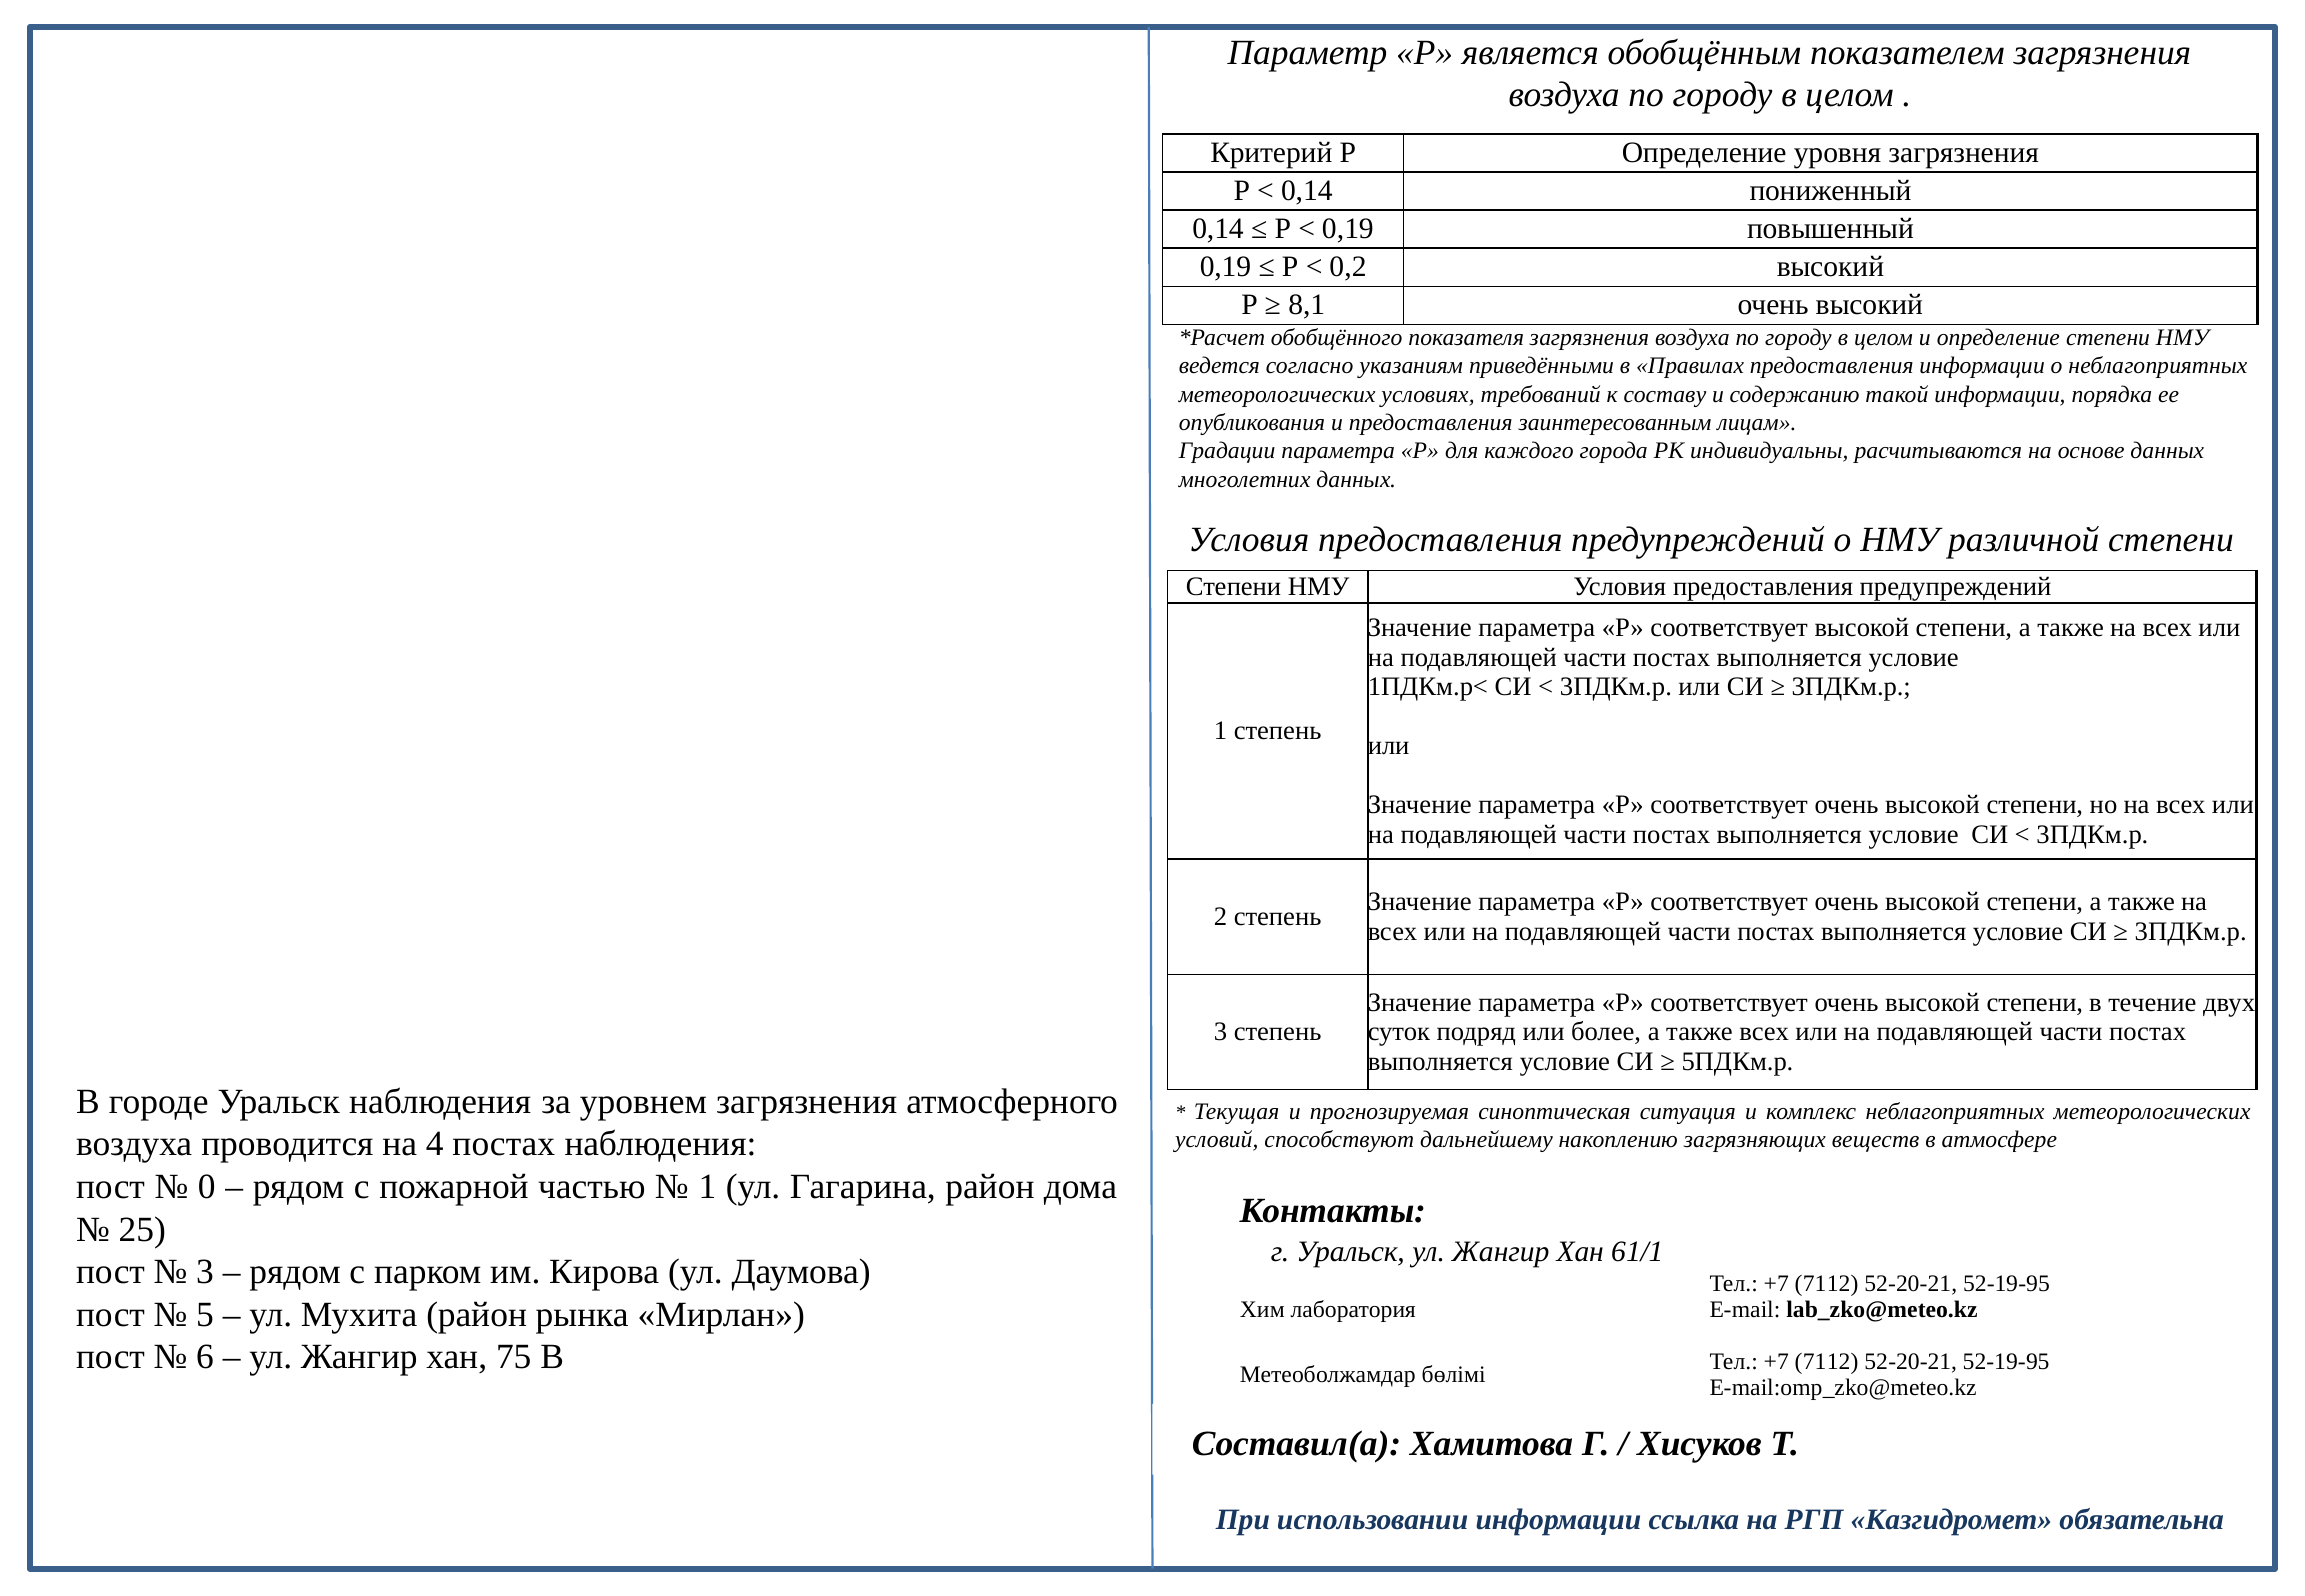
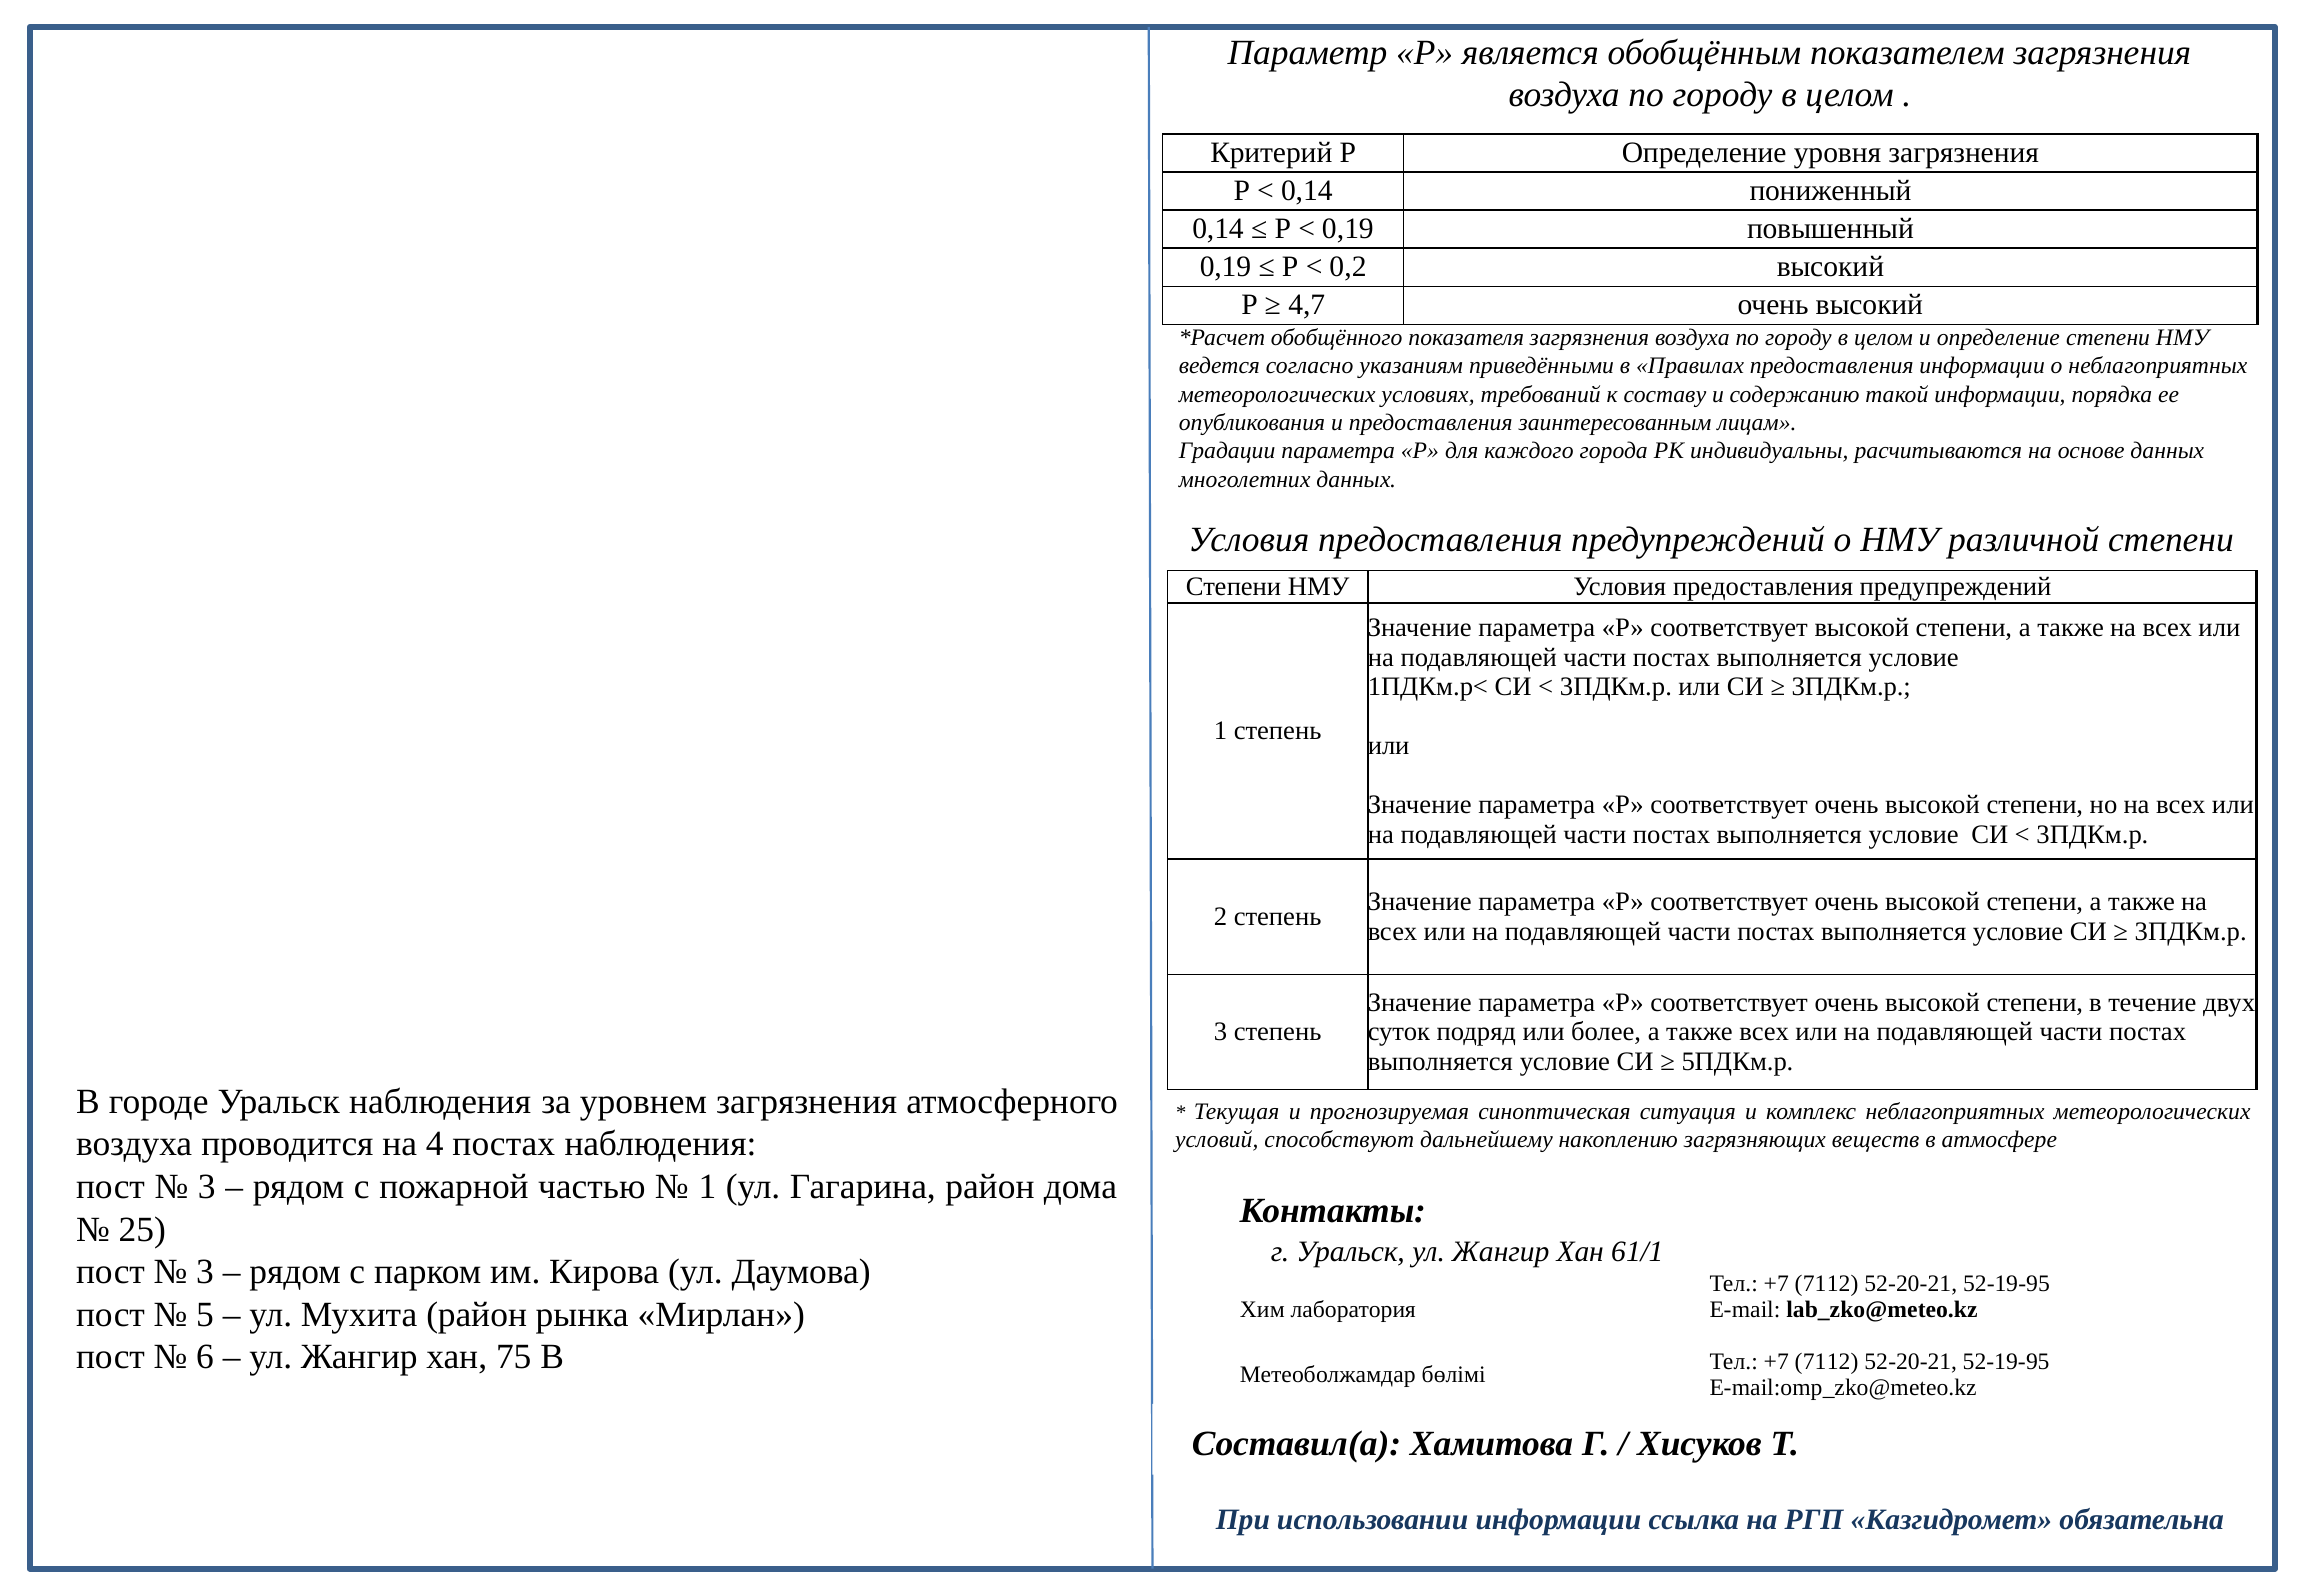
8,1: 8,1 -> 4,7 (1307, 305)
0: 0 -> 3 (207, 1187)
